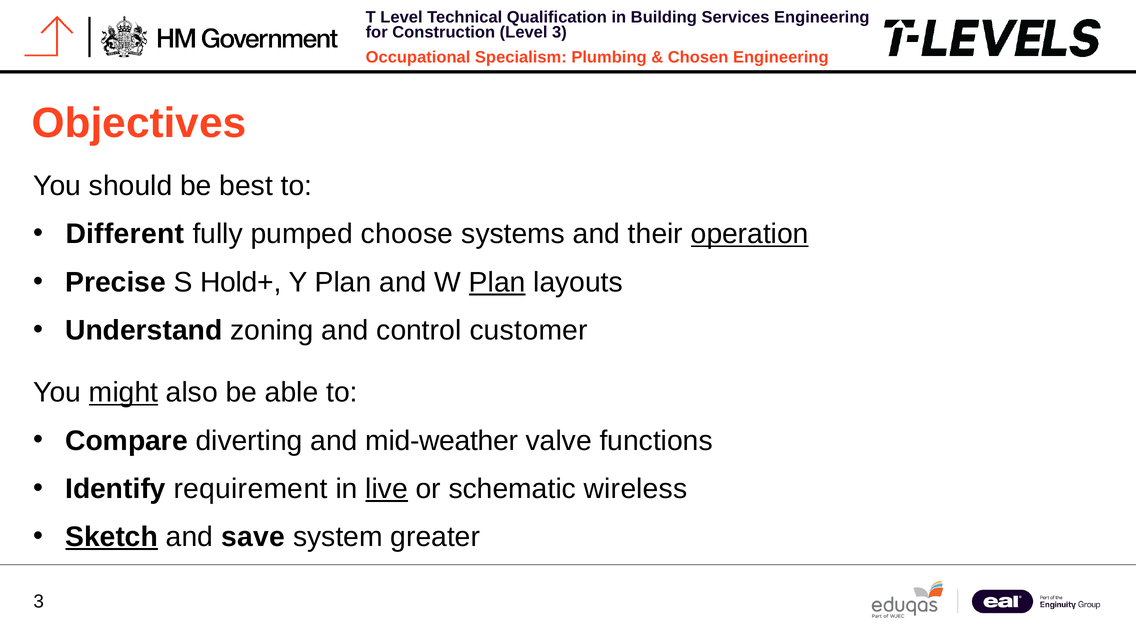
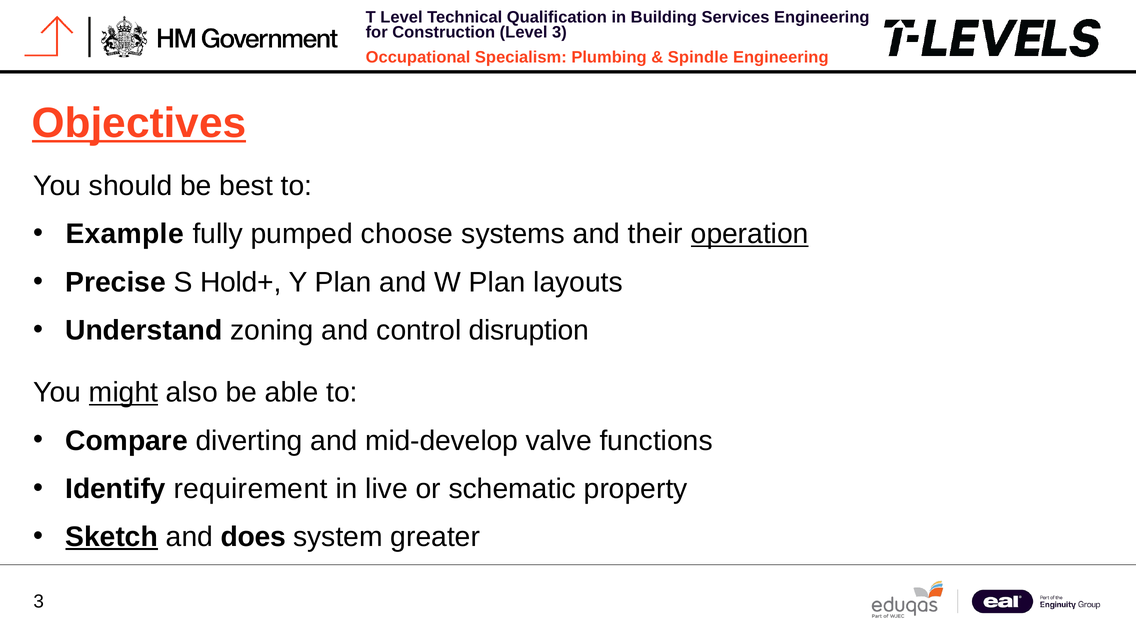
Chosen: Chosen -> Spindle (698, 57)
Objectives underline: none -> present (139, 123)
Different: Different -> Example (125, 234)
Plan underline: present -> none (497, 282)
customer: customer -> disruption (529, 330)
mid-weather: mid-weather -> mid-develop (442, 441)
live underline: present -> none (387, 489)
wireless: wireless -> property (636, 489)
save: save -> does (253, 537)
